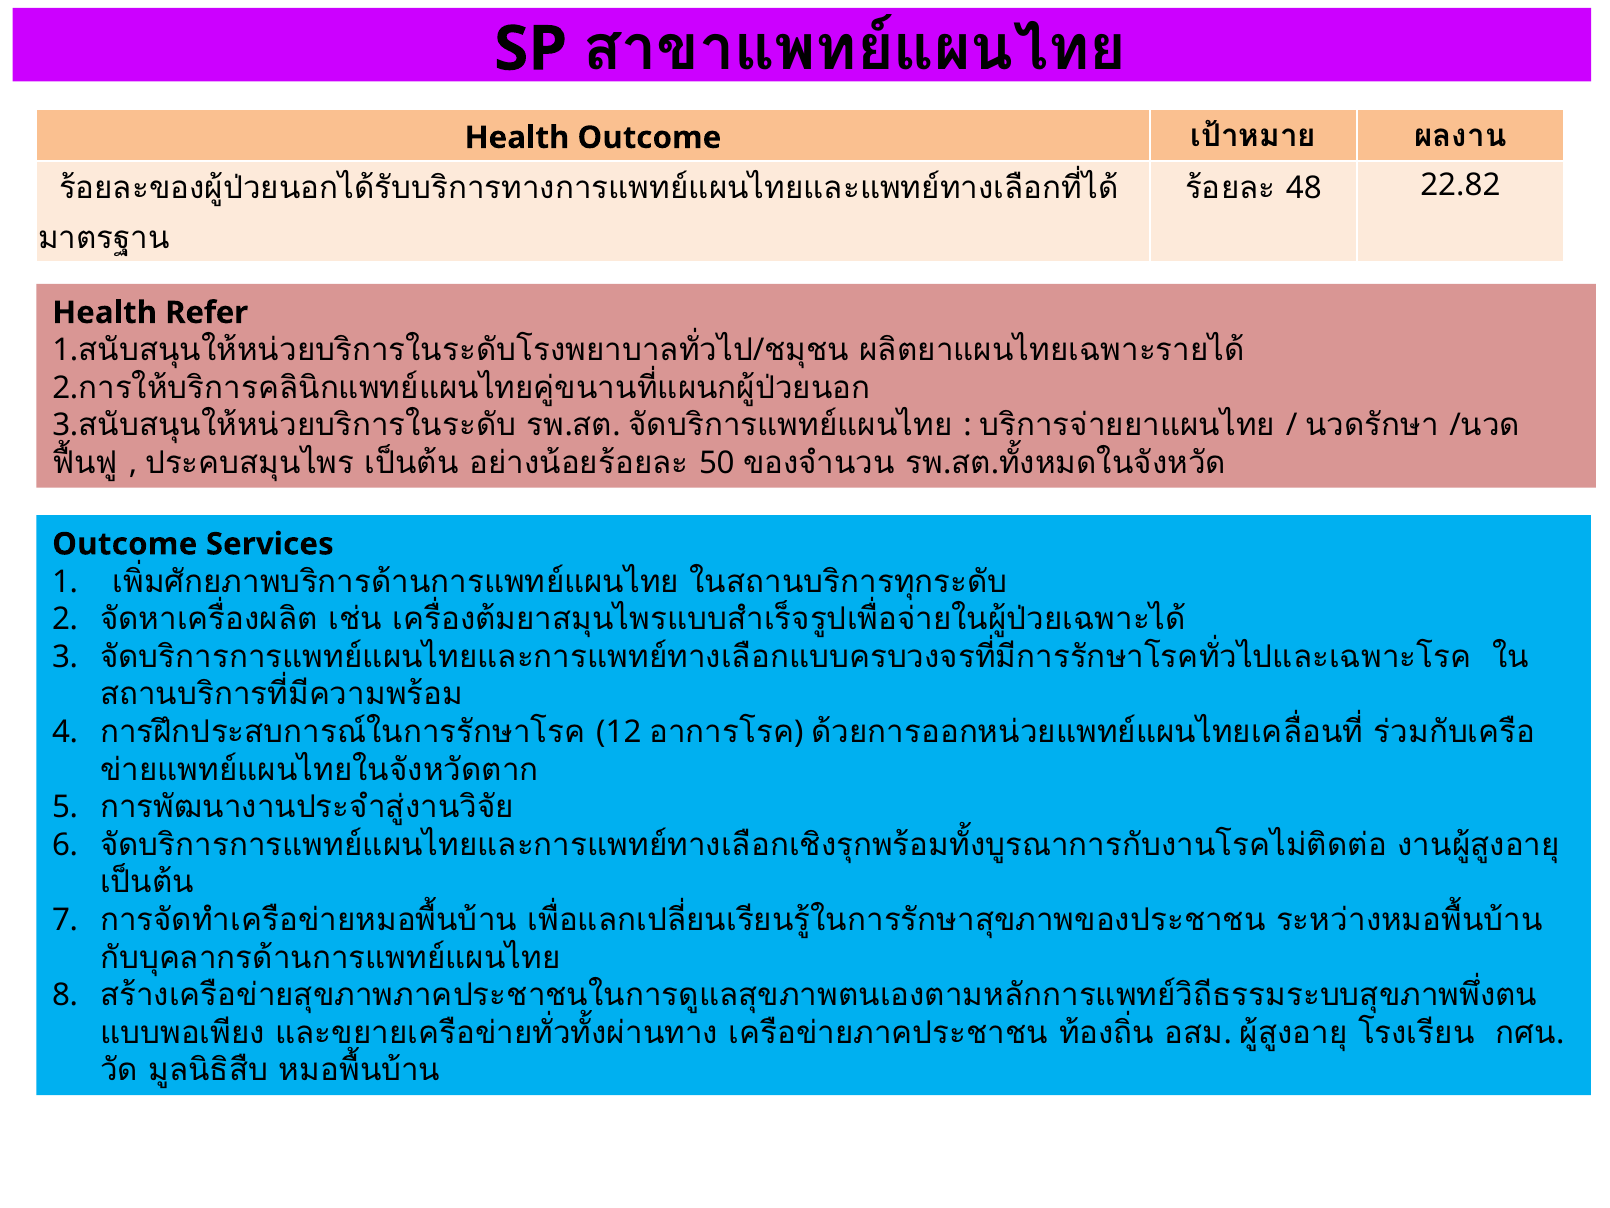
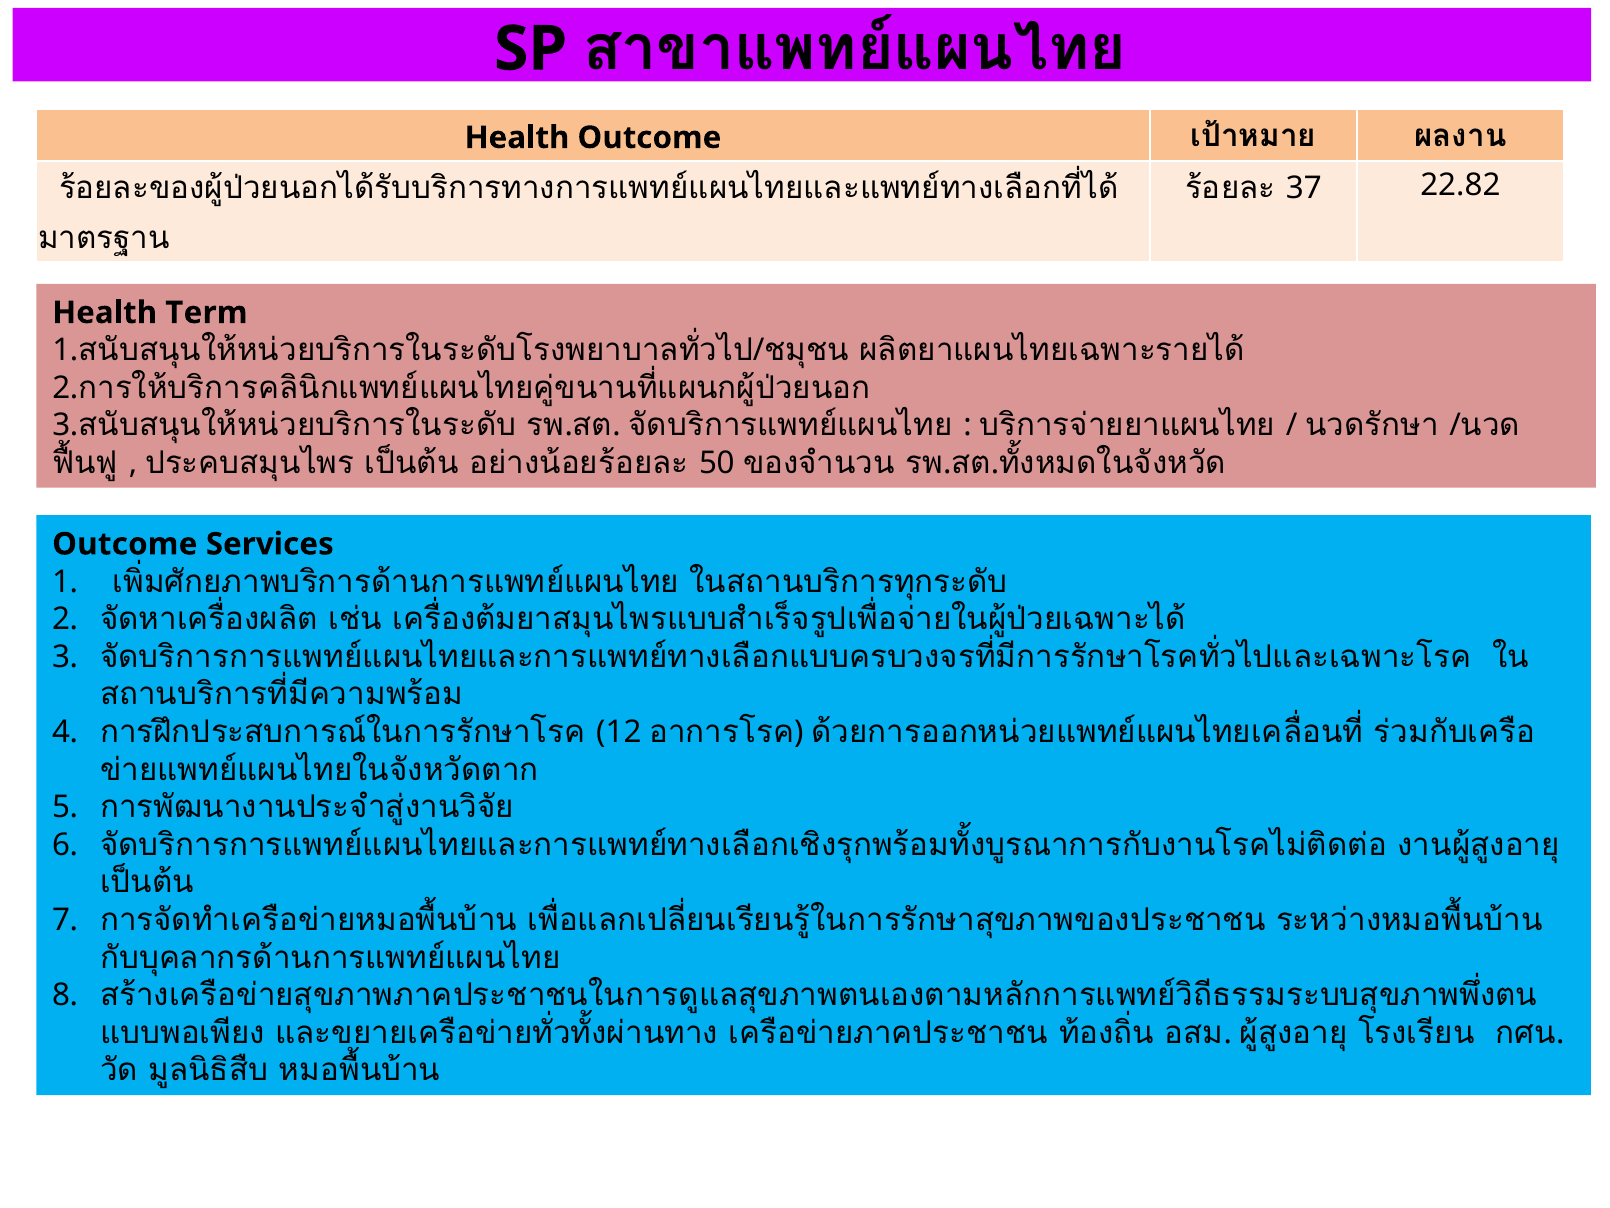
48: 48 -> 37 (1304, 188)
Refer: Refer -> Term (206, 313)
